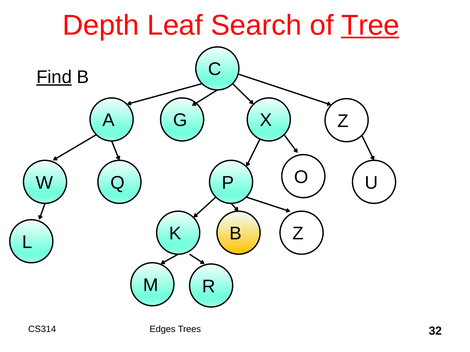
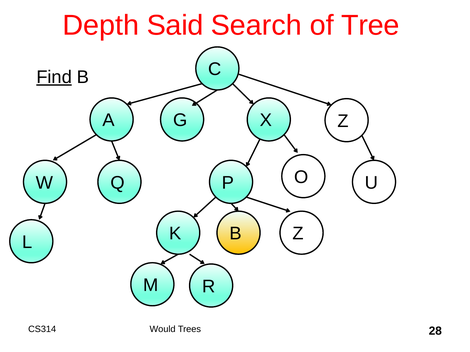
Leaf: Leaf -> Said (175, 25)
Tree underline: present -> none (370, 25)
Edges: Edges -> Would (163, 330)
32: 32 -> 28 (435, 331)
